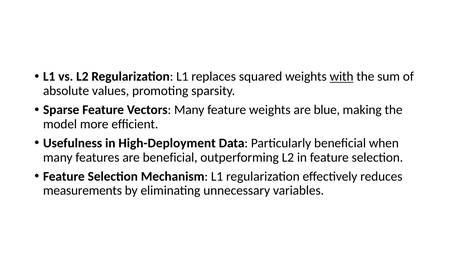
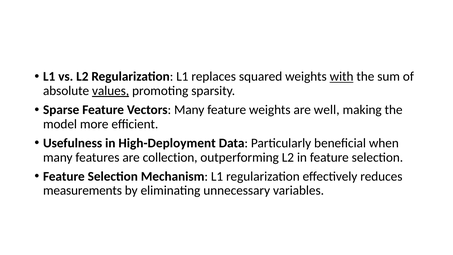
values underline: none -> present (111, 91)
blue: blue -> well (327, 110)
are beneficial: beneficial -> collection (170, 157)
